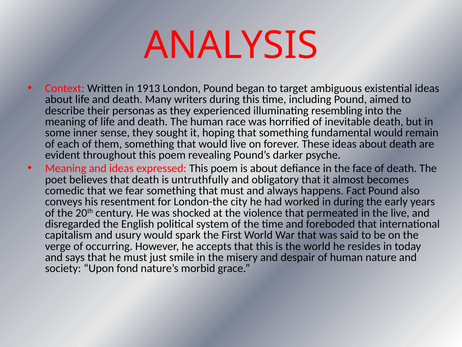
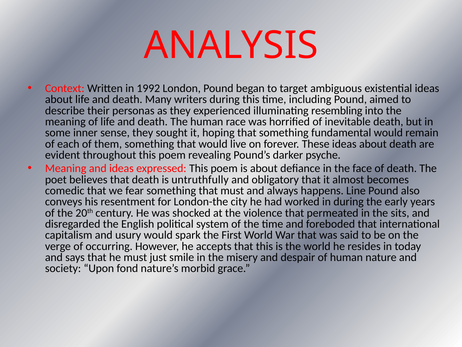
1913: 1913 -> 1992 (148, 88)
Fact: Fact -> Line (356, 190)
the live: live -> sits (400, 213)
